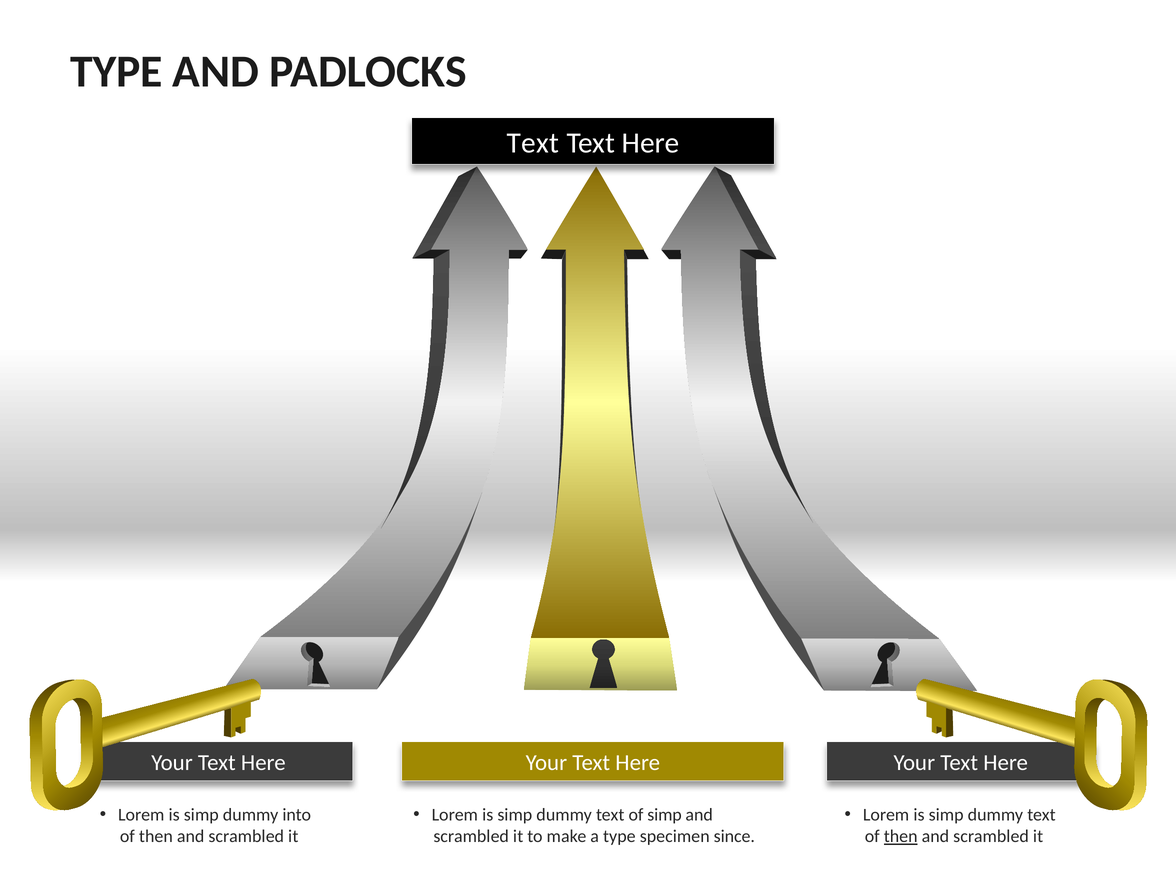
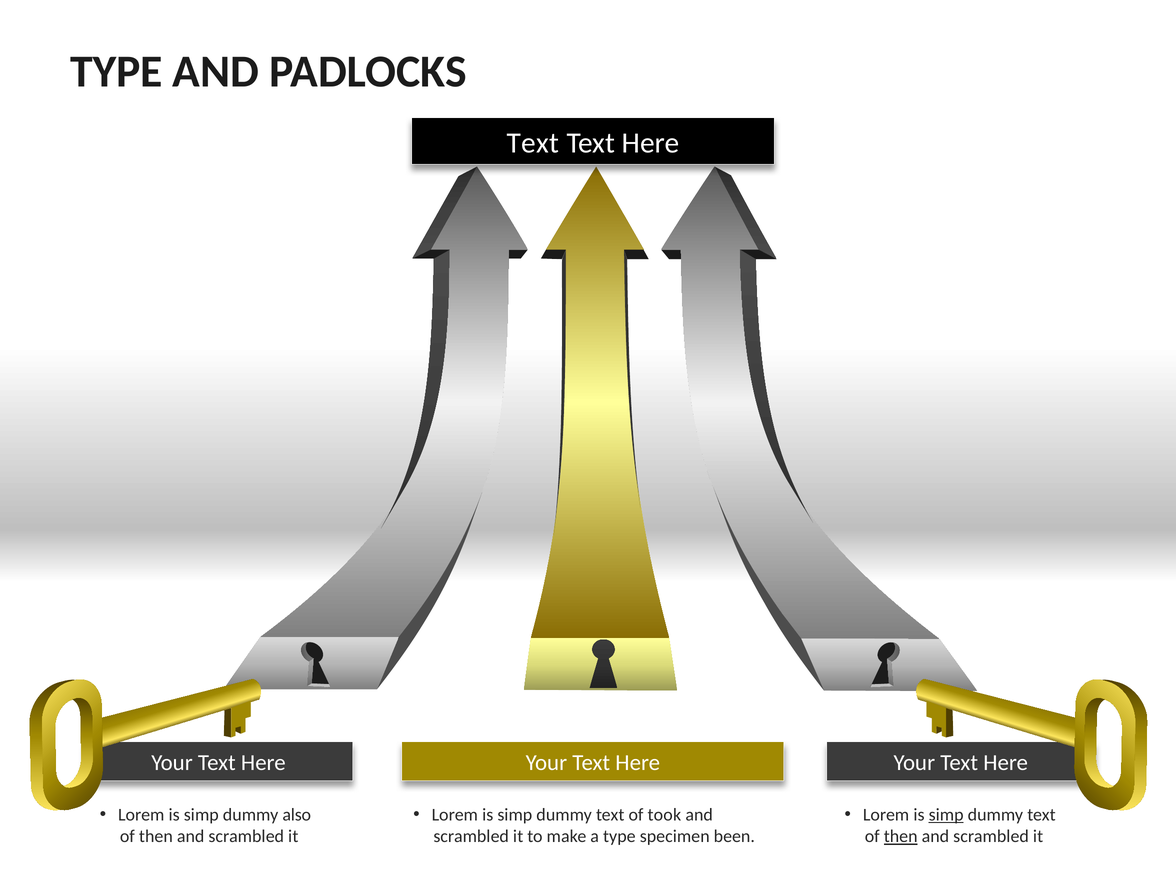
into: into -> also (297, 815)
of simp: simp -> took (664, 815)
simp underline: none -> present (946, 815)
since: since -> been (734, 837)
